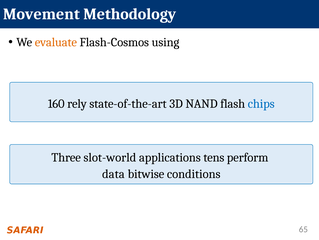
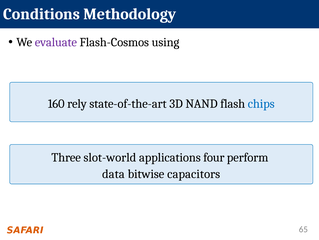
Movement: Movement -> Conditions (42, 14)
evaluate colour: orange -> purple (56, 42)
tens: tens -> four (214, 157)
conditions: conditions -> capacitors (194, 173)
